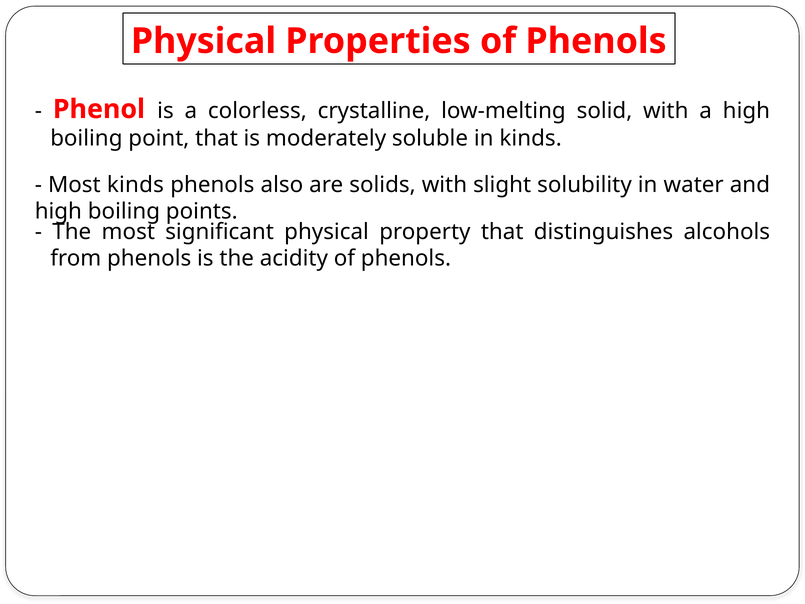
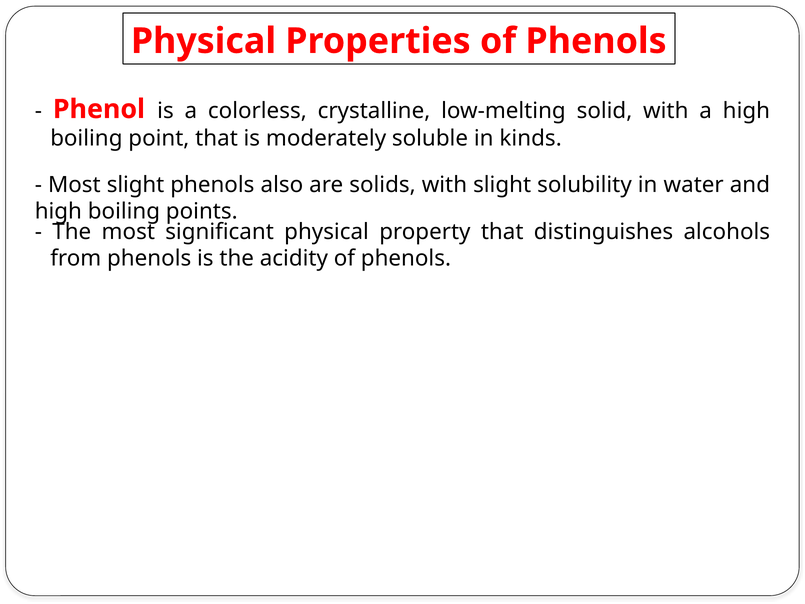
Most kinds: kinds -> slight (136, 185)
